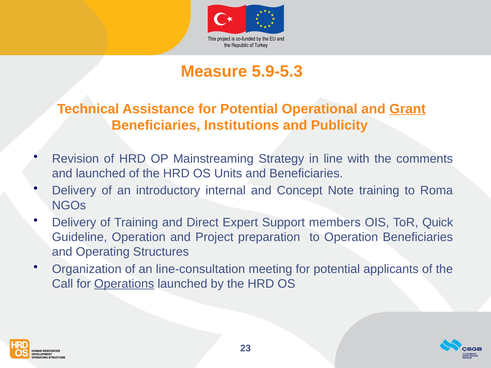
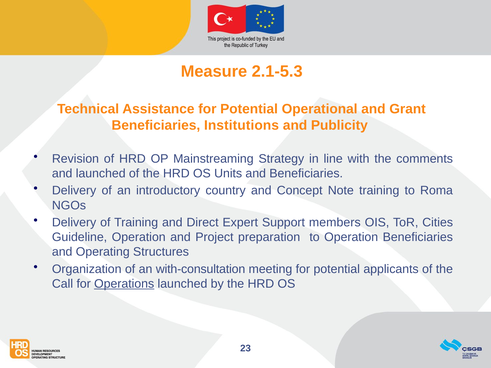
5.9-5.3: 5.9-5.3 -> 2.1-5.3 (277, 71)
Grant underline: present -> none (408, 109)
internal: internal -> country (226, 191)
Quick: Quick -> Cities (438, 223)
line-consultation: line-consultation -> with-consultation (201, 269)
